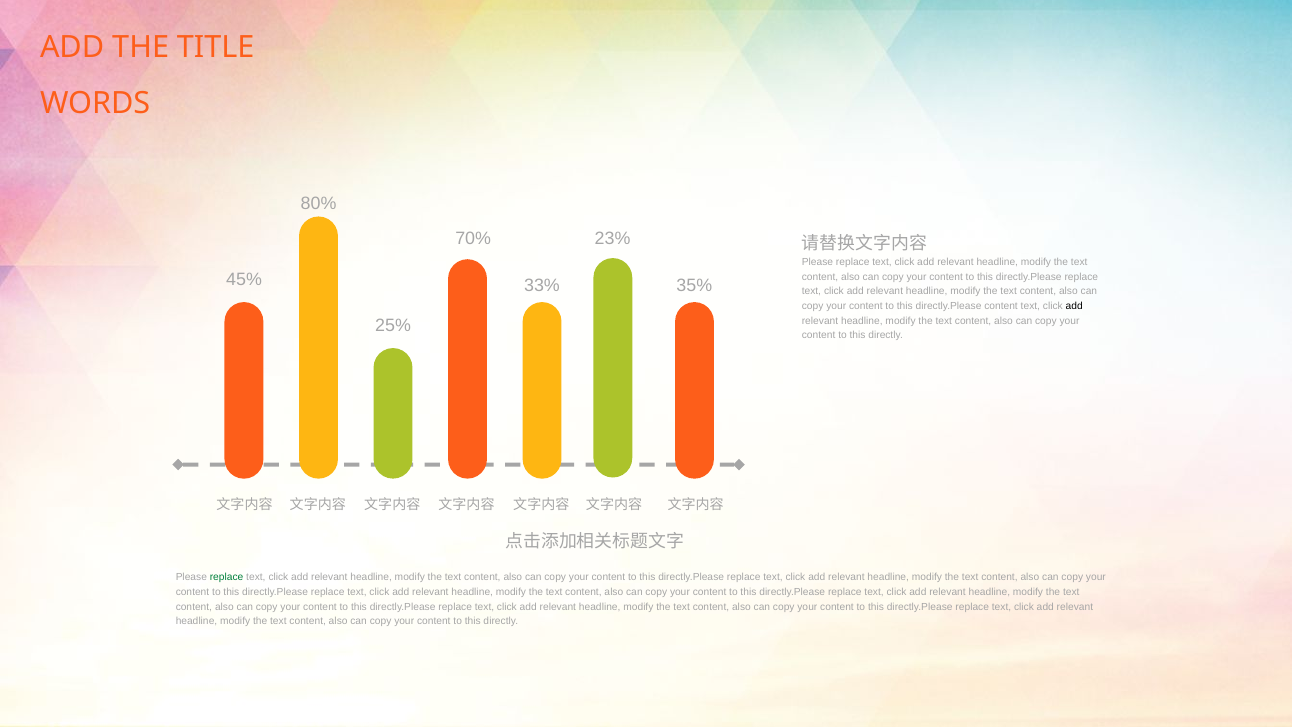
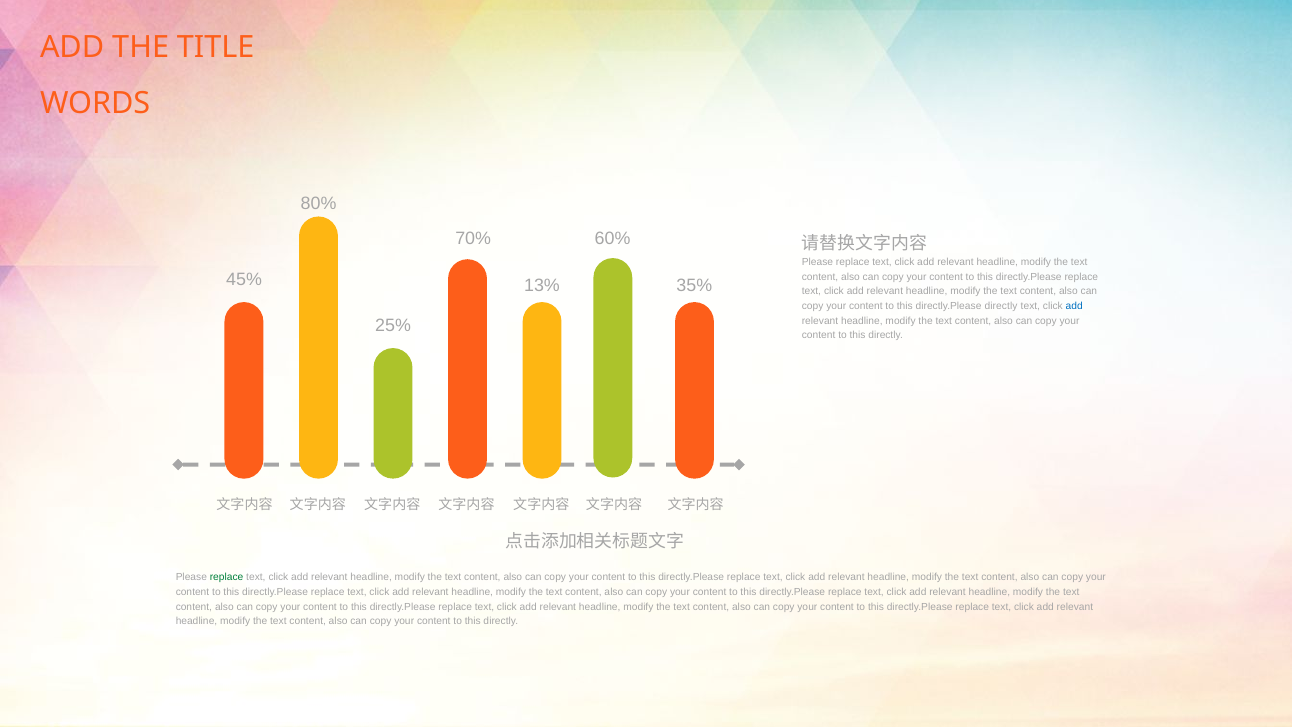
23%: 23% -> 60% (613, 239)
33%: 33% -> 13% (542, 285)
directly.Please content: content -> directly (1001, 306)
add colour: black -> blue (1074, 306)
